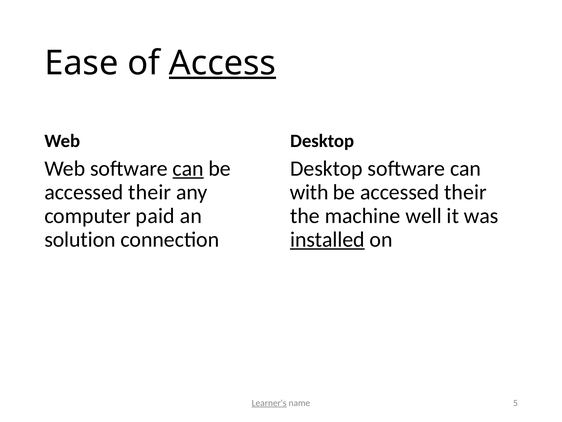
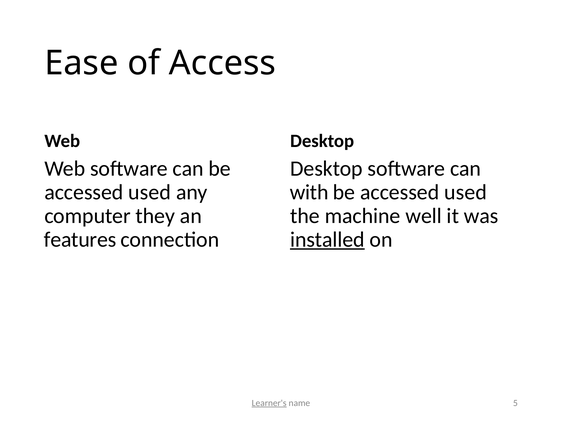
Access underline: present -> none (223, 63)
can underline: present -> none (188, 168)
their: their -> used (150, 192)
their: their -> used (466, 192)
paid: paid -> they (155, 216)
solution: solution -> features (80, 239)
